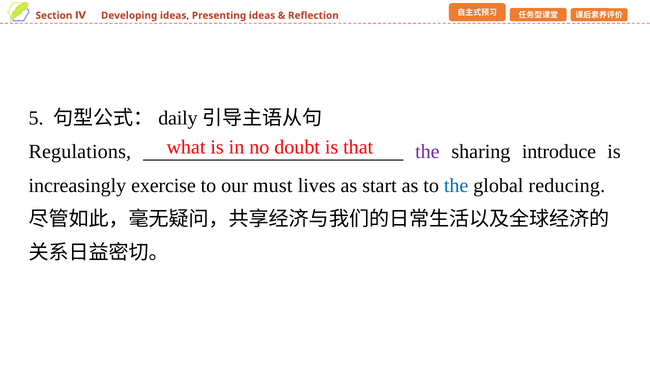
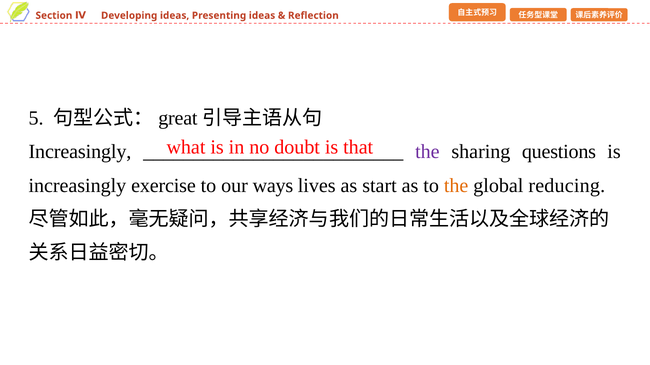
daily: daily -> great (178, 118)
Regulations: Regulations -> Increasingly (80, 152)
introduce: introduce -> questions (559, 152)
must: must -> ways (273, 186)
the colour: blue -> orange (456, 186)
